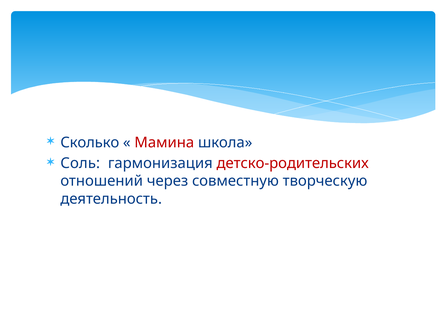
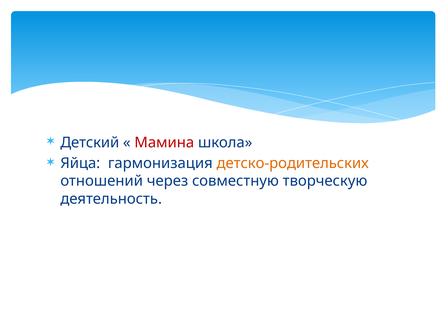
Сколько: Сколько -> Детский (90, 143)
Соль: Соль -> Яйца (80, 164)
детско-родительских colour: red -> orange (293, 164)
